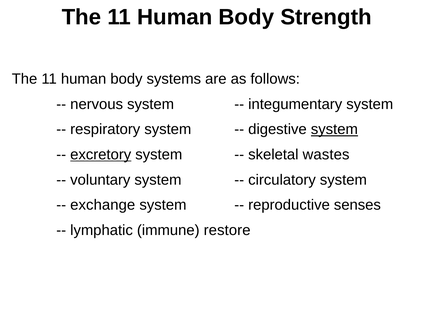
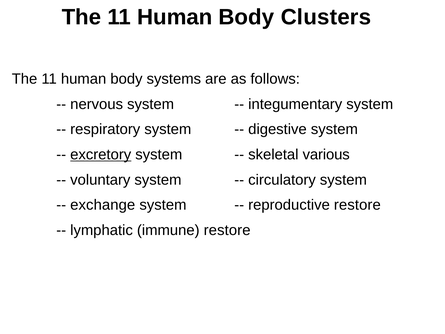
Strength: Strength -> Clusters (326, 17)
system underline: present -> none (334, 129)
wastes: wastes -> various (326, 154)
reproductive senses: senses -> restore (357, 205)
